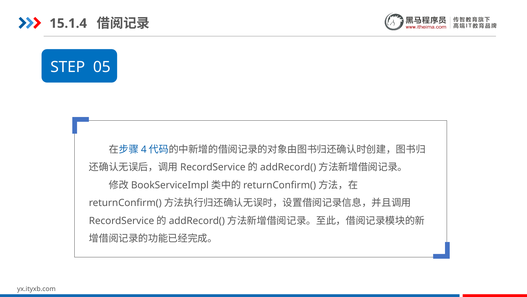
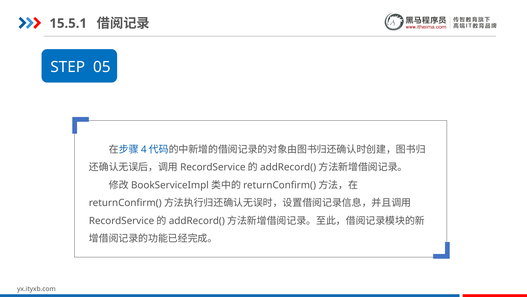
15.1.4: 15.1.4 -> 15.5.1 (68, 23)
